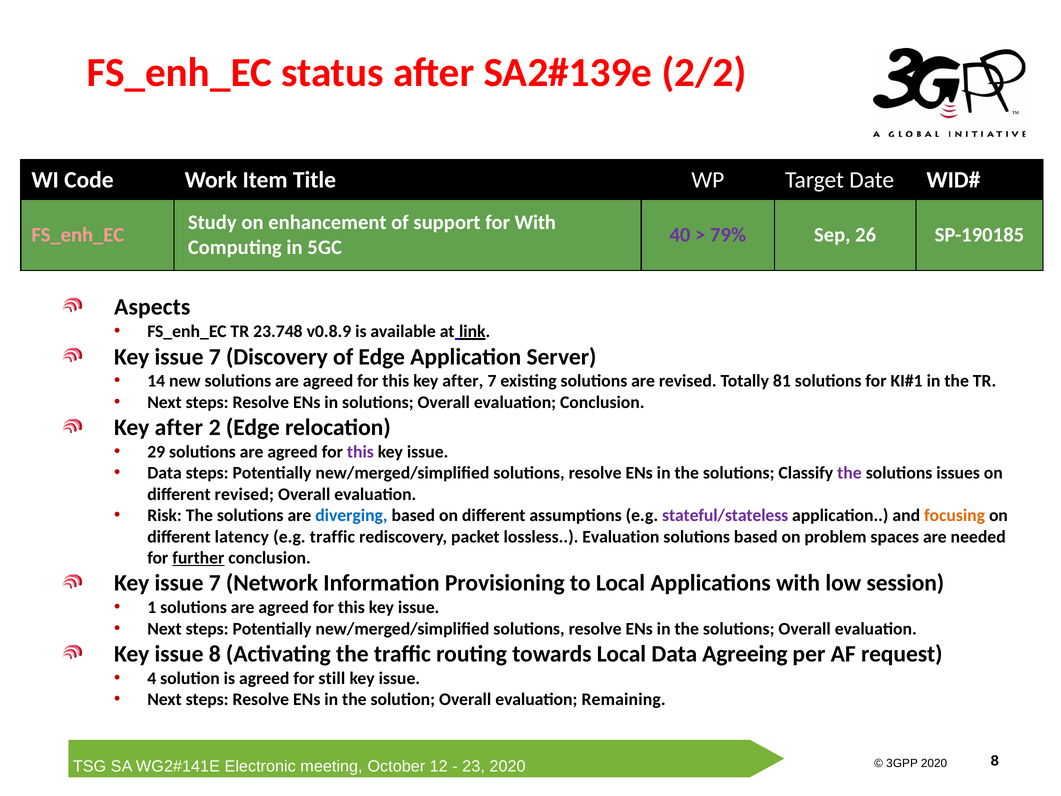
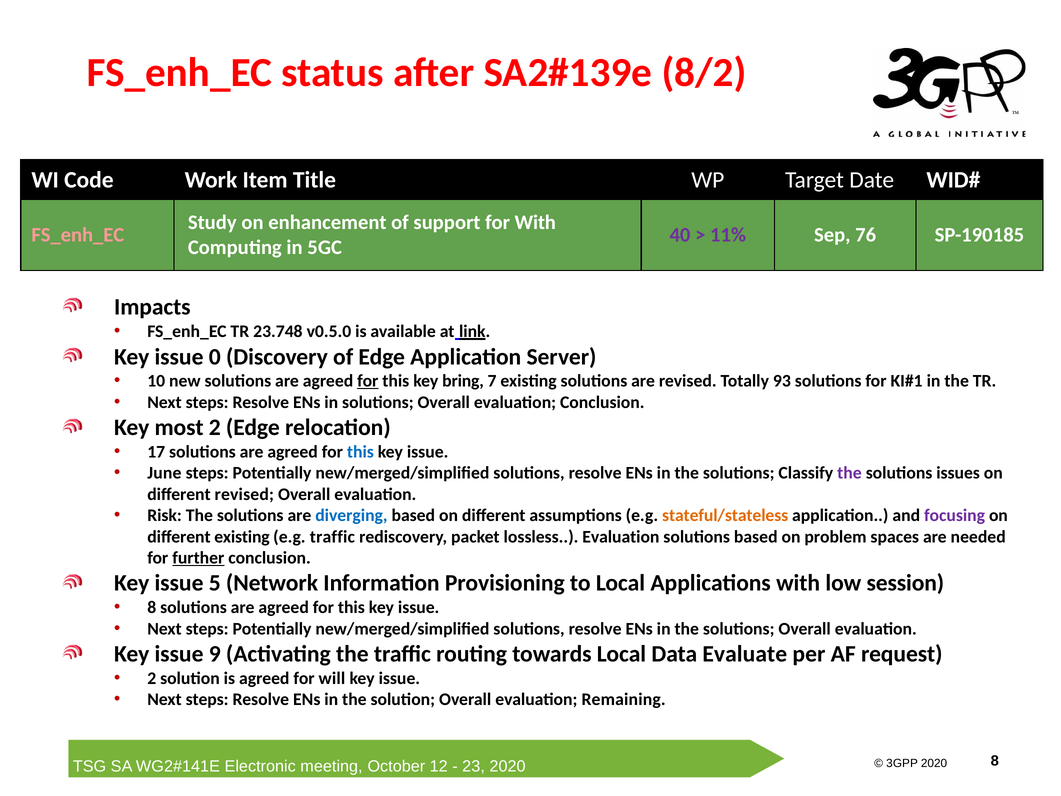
2/2: 2/2 -> 8/2 (704, 73)
79%: 79% -> 11% (728, 235)
26: 26 -> 76 (866, 235)
Aspects: Aspects -> Impacts (152, 307)
v0.8.9: v0.8.9 -> v0.5.0 (329, 331)
7: 7 -> 0 (215, 357)
14: 14 -> 10 (156, 381)
for underline: none -> present (368, 381)
this key after: after -> bring (463, 381)
81: 81 -> 93 (782, 381)
after: after -> most (179, 427)
29: 29 -> 17 (156, 452)
this colour: purple -> blue (360, 452)
Data: Data -> June (164, 473)
stateful/stateless colour: purple -> orange (725, 515)
focusing colour: orange -> purple (955, 515)
different latency: latency -> existing (242, 537)
7: 7 -> 5 (215, 583)
1: 1 -> 8 (152, 607)
issue 8: 8 -> 9 (215, 654)
Agreeing: Agreeing -> Evaluate (745, 654)
4: 4 -> 2 (152, 678)
still: still -> will (332, 678)
